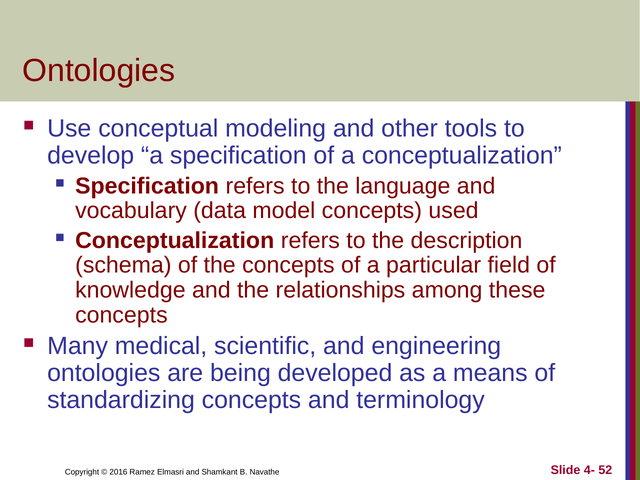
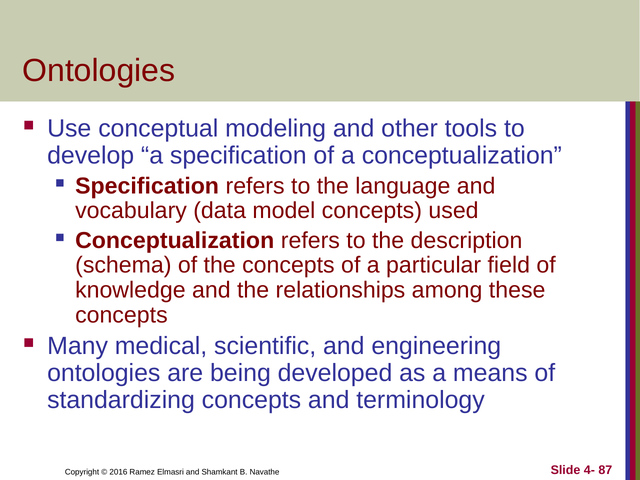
52: 52 -> 87 (605, 470)
